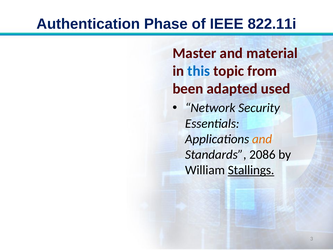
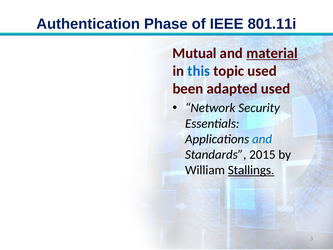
822.11i: 822.11i -> 801.11i (272, 24)
Master: Master -> Mutual (195, 53)
material underline: none -> present (272, 53)
topic from: from -> used (262, 71)
and colour: orange -> blue (262, 139)
2086: 2086 -> 2015 (262, 154)
